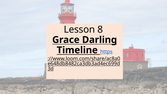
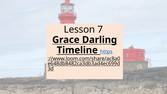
8: 8 -> 7 (100, 29)
